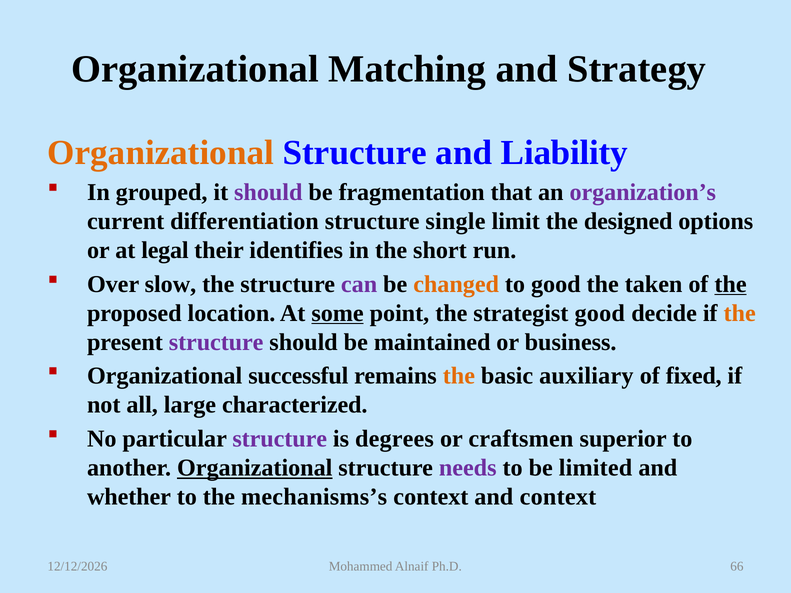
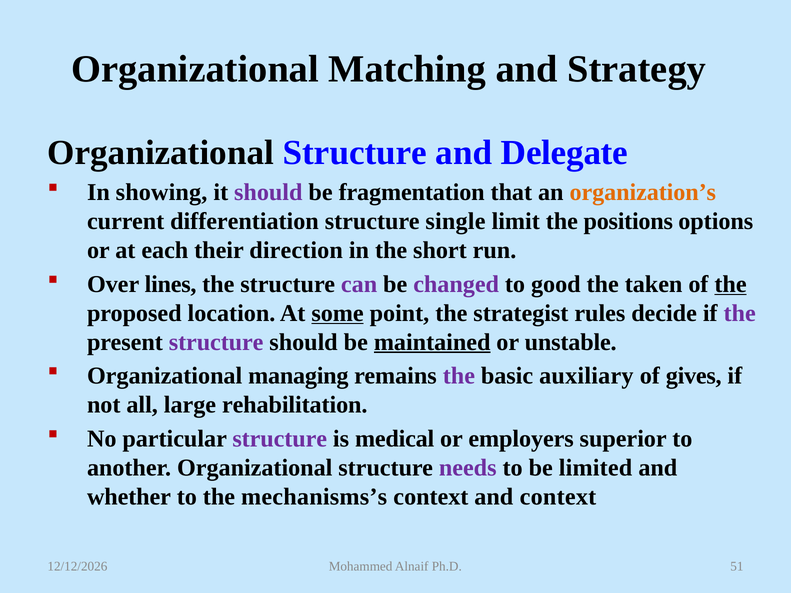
Organizational colour: orange -> black (161, 153)
Liability: Liability -> Delegate (564, 153)
grouped: grouped -> showing (162, 192)
organization’s colour: purple -> orange (643, 192)
designed: designed -> positions (628, 221)
legal: legal -> each (165, 250)
identifies: identifies -> direction (296, 250)
slow: slow -> lines (171, 284)
changed colour: orange -> purple (456, 284)
strategist good: good -> rules (600, 313)
the colour: orange -> purple (740, 313)
maintained underline: none -> present (432, 342)
business: business -> unstable (571, 342)
successful: successful -> managing (298, 376)
the colour: orange -> purple (459, 376)
fixed: fixed -> gives (694, 376)
characterized: characterized -> rehabilitation (295, 405)
degrees: degrees -> medical (395, 439)
craftsmen: craftsmen -> employers (521, 439)
Organizational underline: present -> none (255, 468)
66: 66 -> 51 (737, 567)
